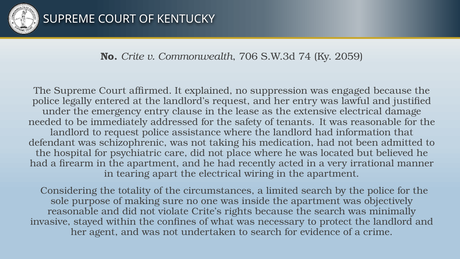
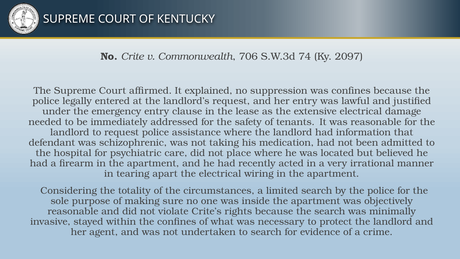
2059: 2059 -> 2097 (349, 56)
was engaged: engaged -> confines (351, 91)
